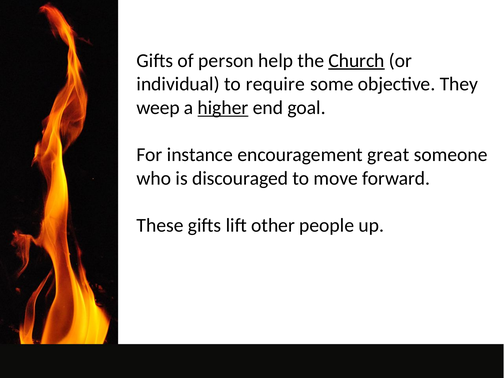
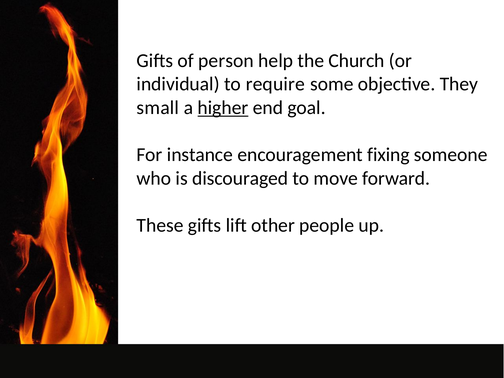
Church underline: present -> none (357, 61)
weep: weep -> small (158, 108)
great: great -> fixing (388, 155)
